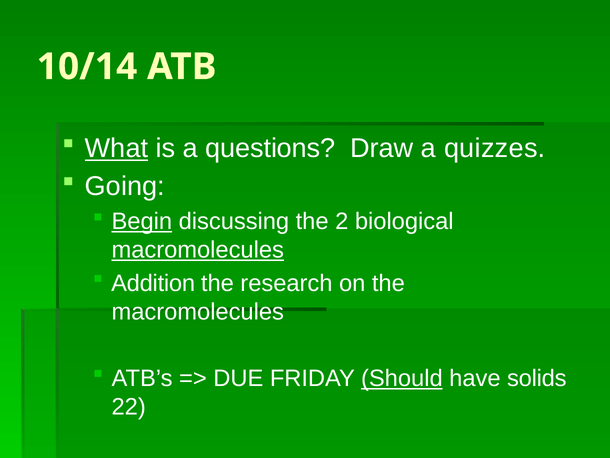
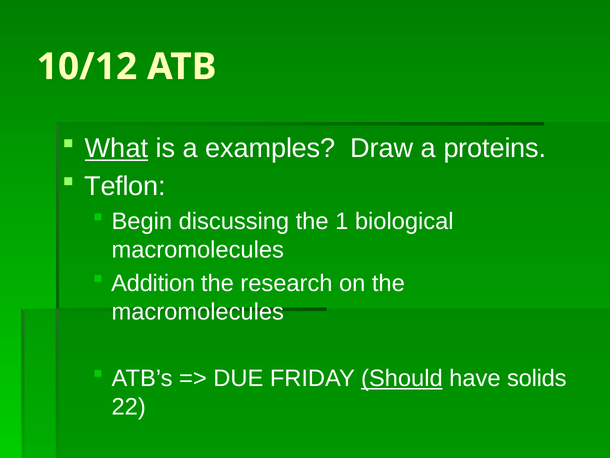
10/14: 10/14 -> 10/12 (87, 67)
questions: questions -> examples (270, 148)
quizzes: quizzes -> proteins (495, 148)
Going: Going -> Teflon (125, 186)
Begin underline: present -> none (142, 221)
2: 2 -> 1 (342, 221)
macromolecules underline: present -> none (198, 250)
